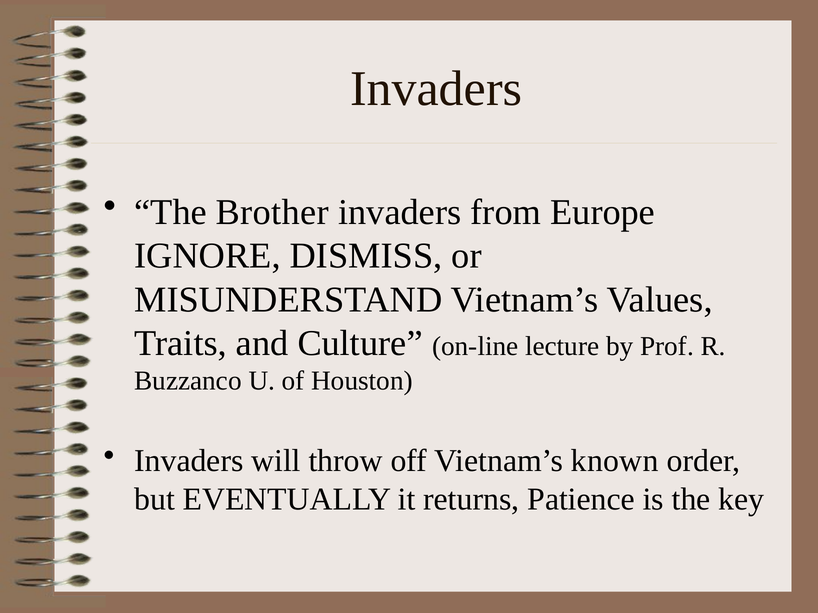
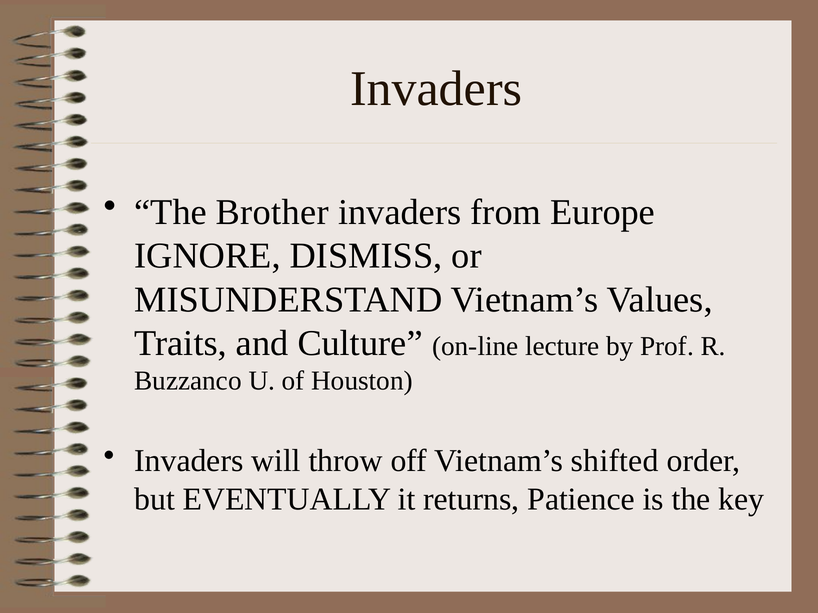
known: known -> shifted (615, 461)
